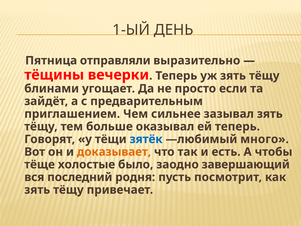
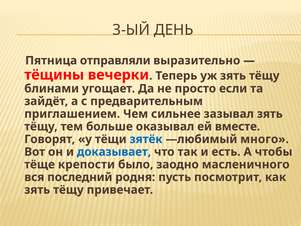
1-ЫЙ: 1-ЫЙ -> 3-ЫЙ (131, 30)
ей теперь: теперь -> вместе (238, 126)
доказывает colour: orange -> blue (114, 152)
холостые: холостые -> крепости (86, 164)
завершающий: завершающий -> масленичного (246, 164)
